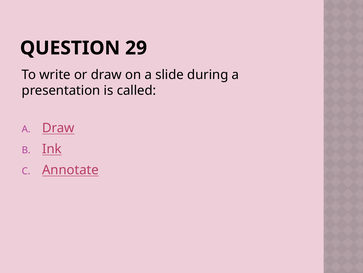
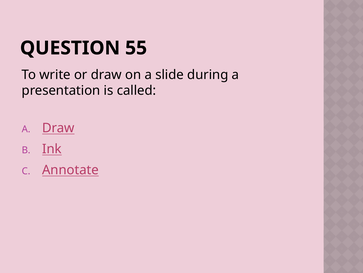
29: 29 -> 55 (136, 48)
